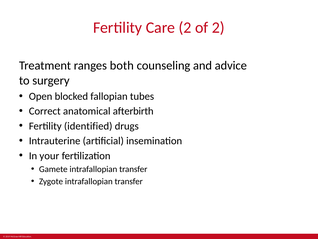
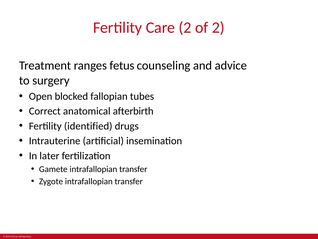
both: both -> fetus (122, 66)
your: your -> later (49, 155)
